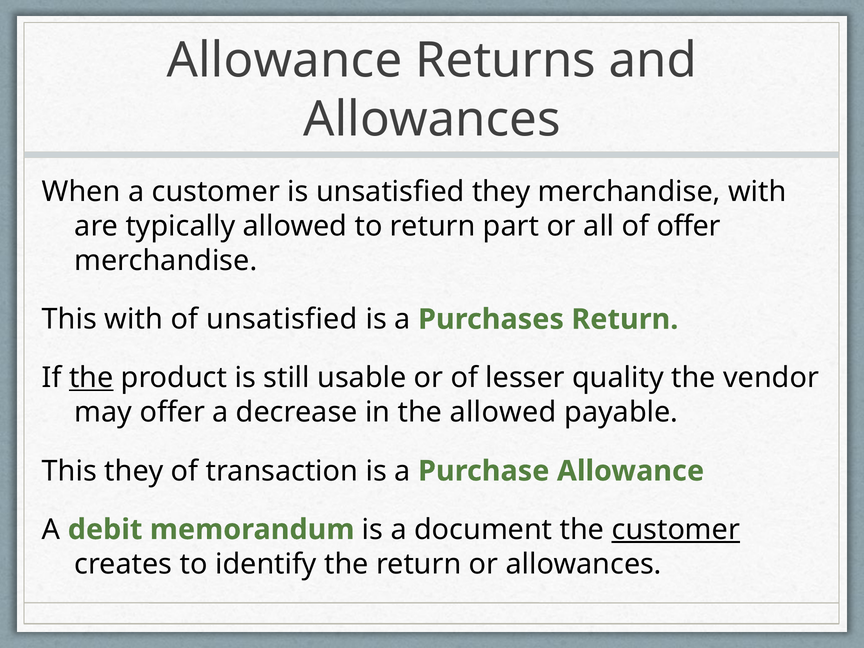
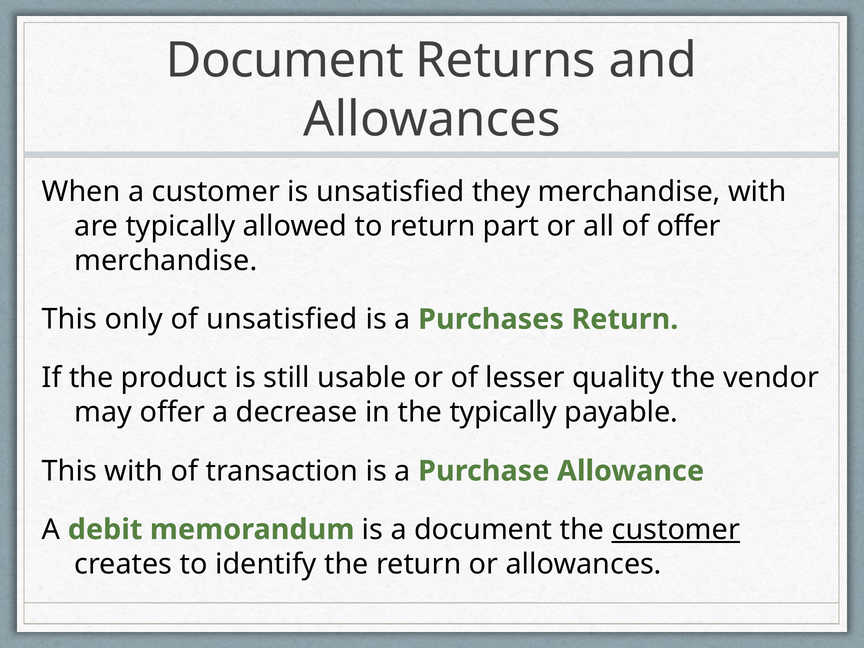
Allowance: Allowance -> Document (285, 60)
This with: with -> only (134, 319)
the underline: present -> none (91, 378)
the allowed: allowed -> typically (503, 412)
This they: they -> with (134, 471)
